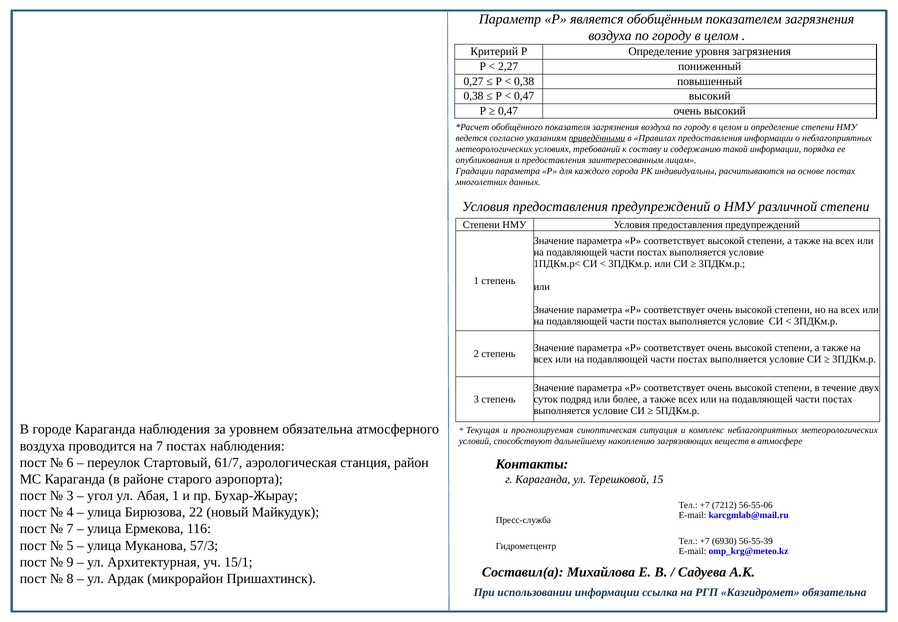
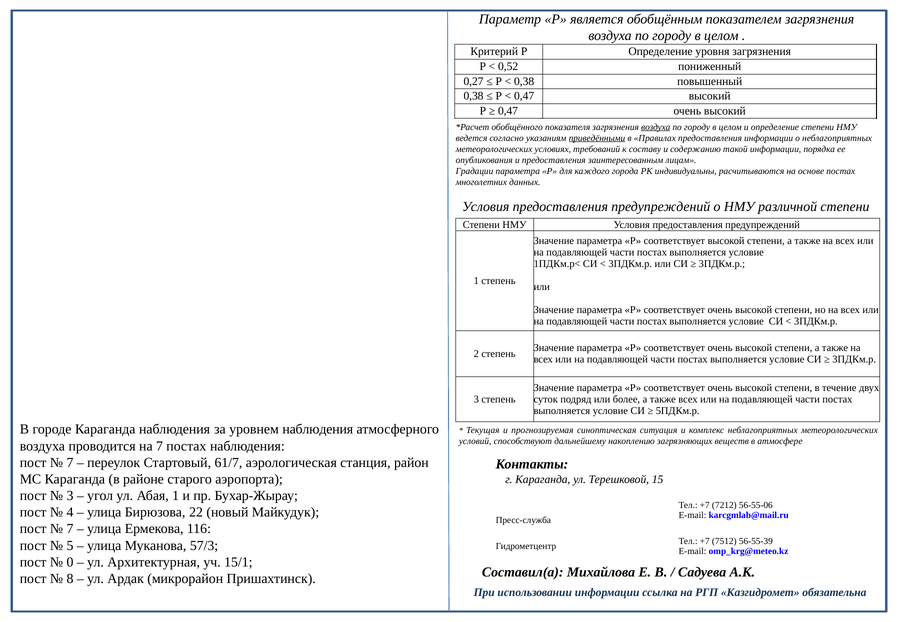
2,27: 2,27 -> 0,52 (508, 66)
воздуха underline: none -> present (656, 127)
уровнем обязательна: обязательна -> наблюдения (318, 429)
6: 6 -> 7 (70, 462)
6930: 6930 -> 7512 (724, 541)
9: 9 -> 0 (70, 562)
